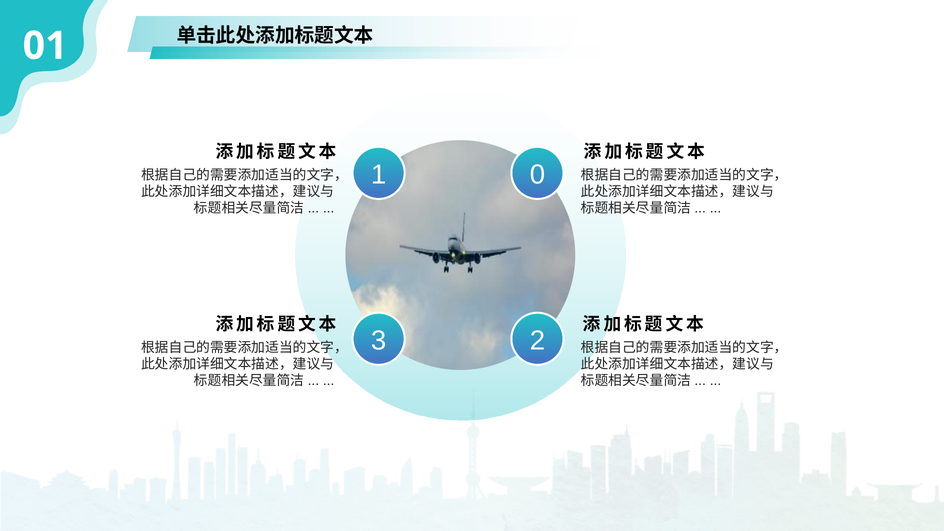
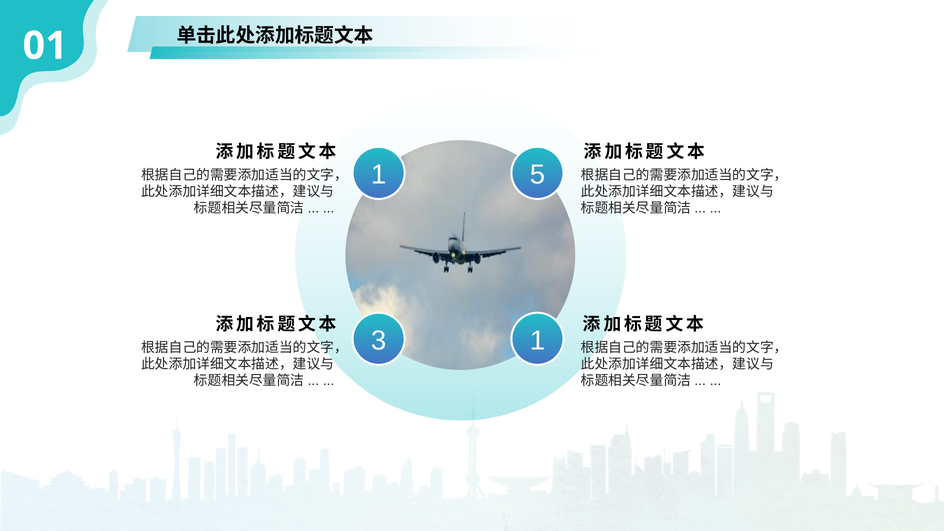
0: 0 -> 5 (537, 175)
3 2: 2 -> 1 (537, 341)
